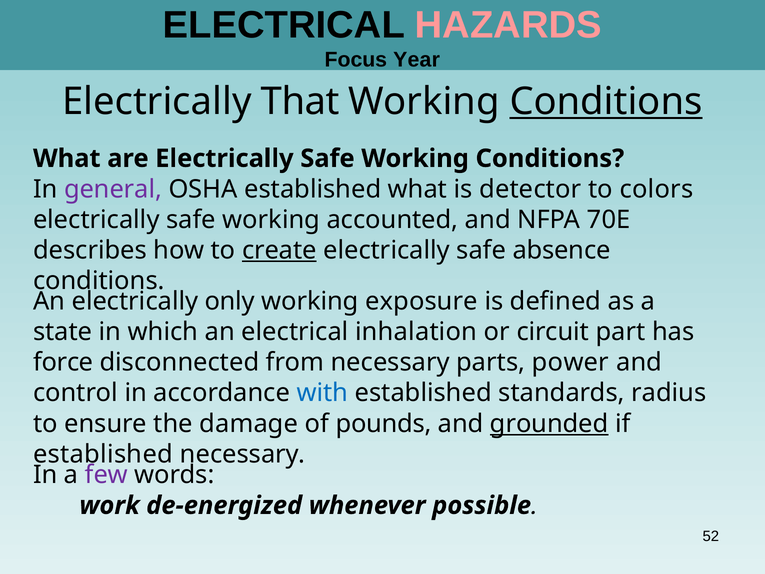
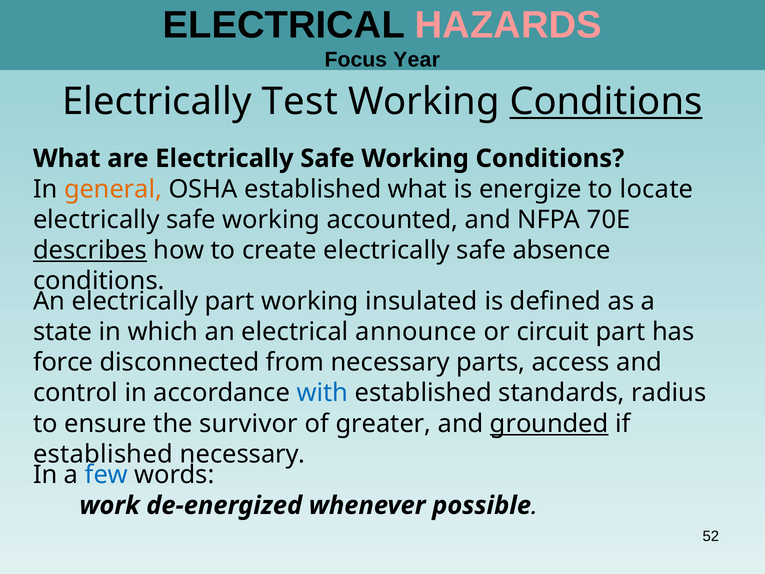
That: That -> Test (300, 102)
general colour: purple -> orange (113, 189)
detector: detector -> energize (530, 189)
colors: colors -> locate (657, 189)
describes underline: none -> present (90, 250)
create underline: present -> none (279, 250)
electrically only: only -> part (230, 301)
exposure: exposure -> insulated (421, 301)
inhalation: inhalation -> announce (416, 332)
power: power -> access (571, 362)
damage: damage -> survivor (249, 424)
pounds: pounds -> greater (383, 424)
few colour: purple -> blue (106, 475)
